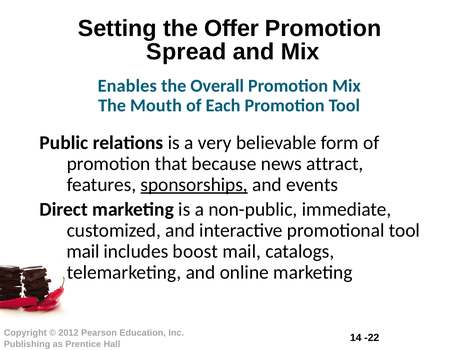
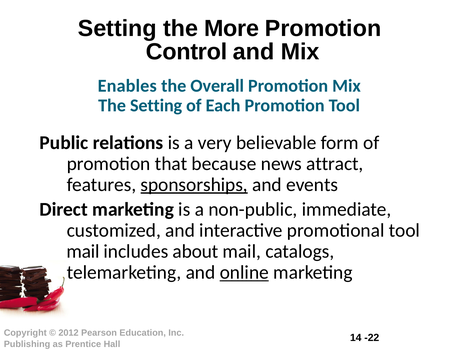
Offer: Offer -> More (232, 28)
Spread: Spread -> Control (186, 52)
The Mouth: Mouth -> Setting (156, 105)
boost: boost -> about (195, 251)
online underline: none -> present (244, 272)
